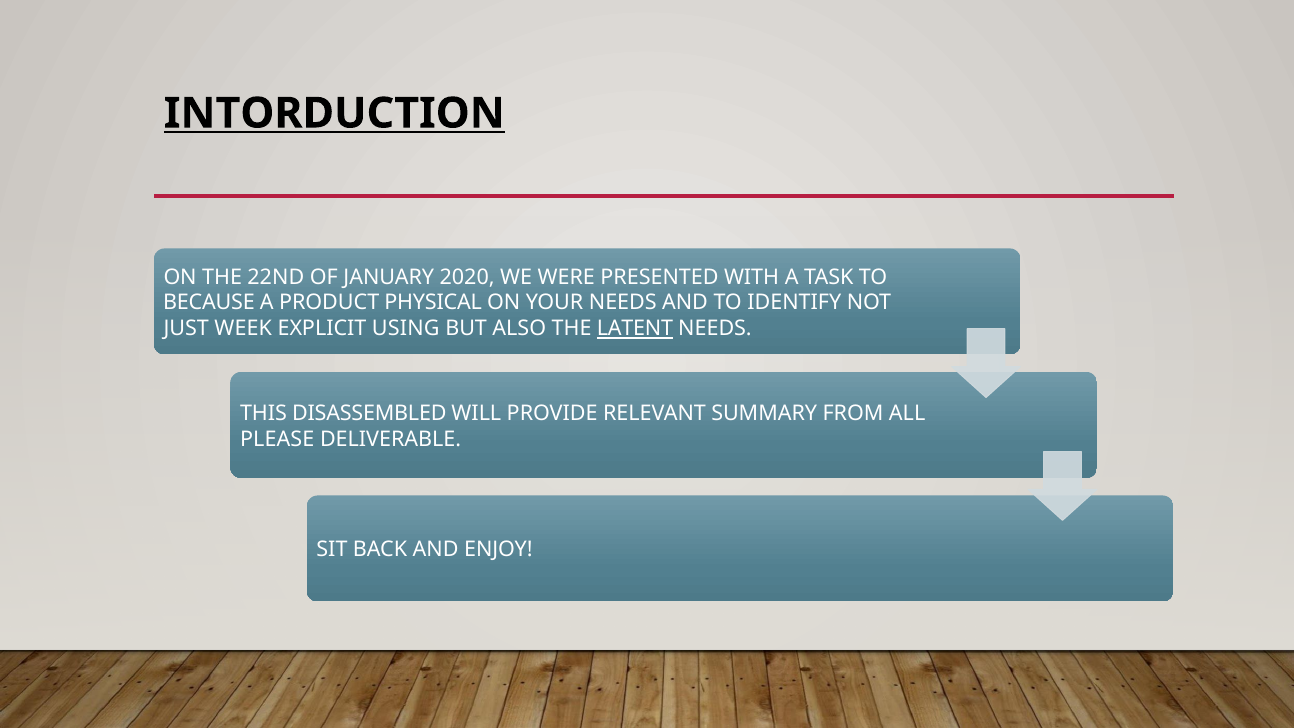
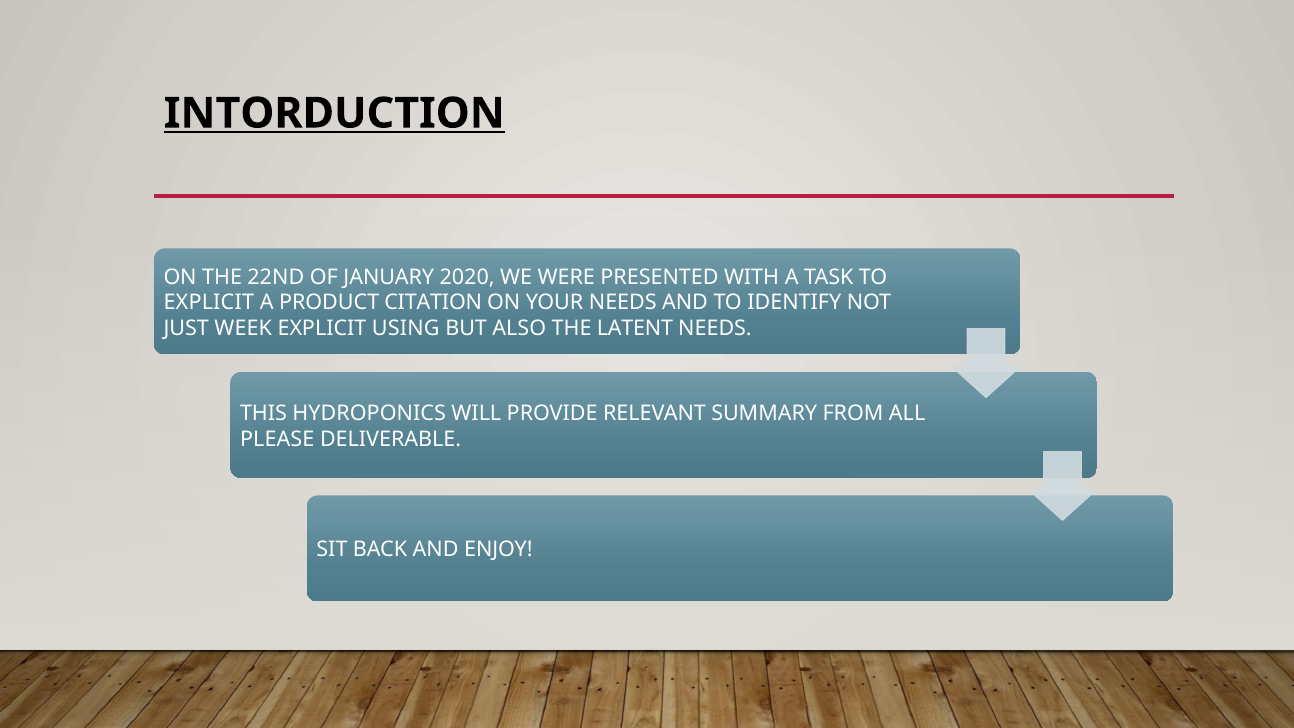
BECAUSE: BECAUSE -> EXPLICIT (209, 303)
PHYSICAL: PHYSICAL -> CITATION (433, 303)
LATENT underline: present -> none (635, 329)
DISASSEMBLED: DISASSEMBLED -> HYDROPONICS (369, 413)
